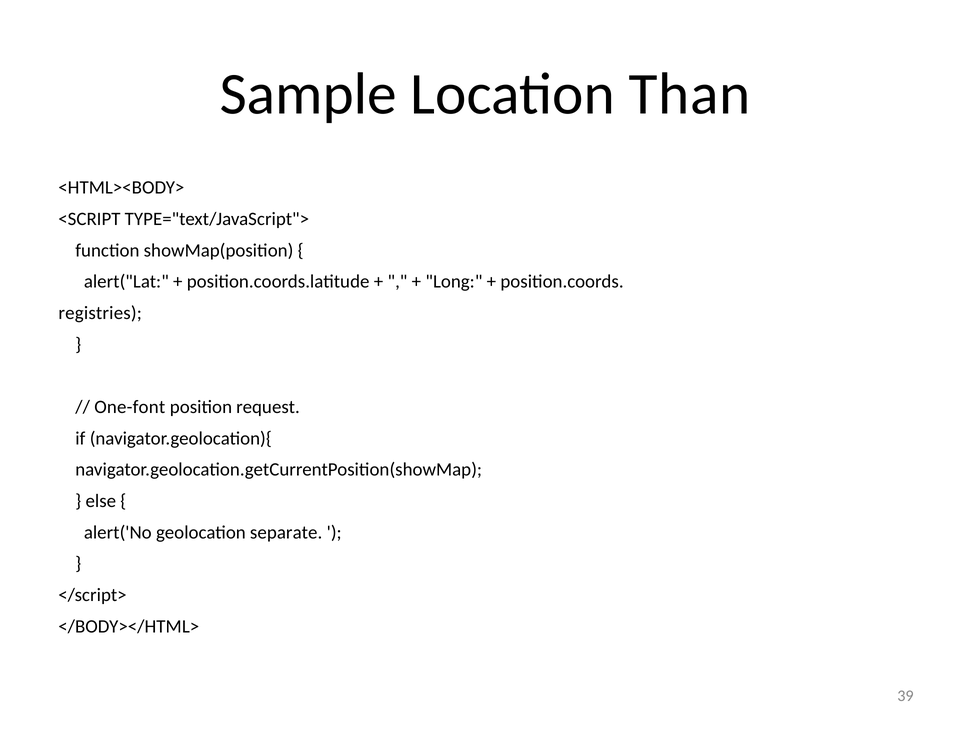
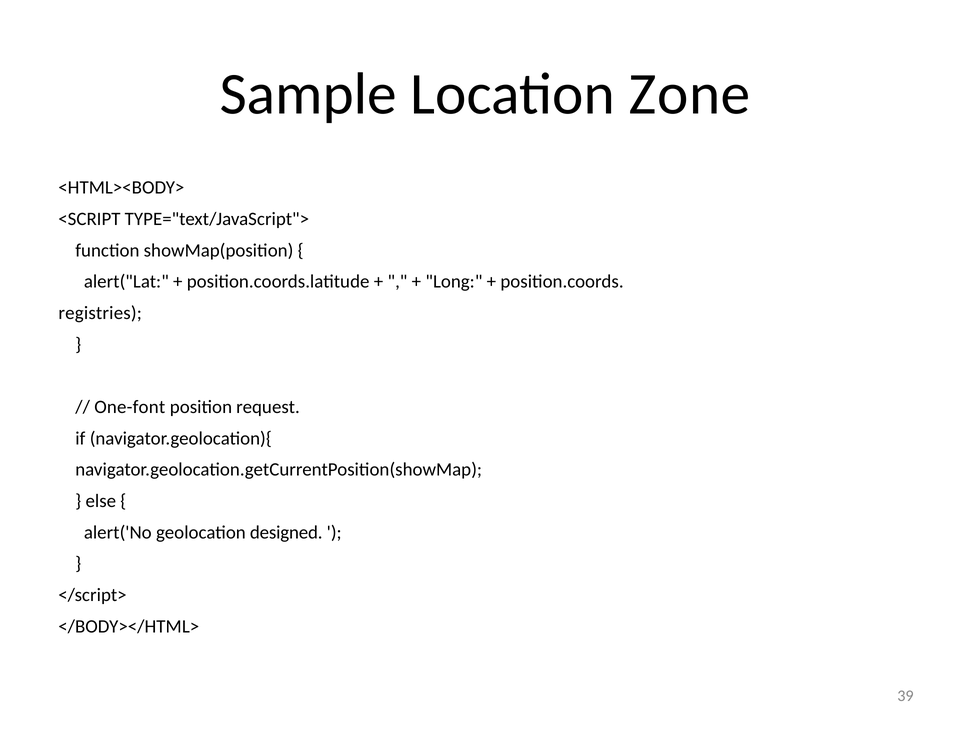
Than: Than -> Zone (690, 94)
separate: separate -> designed (286, 532)
